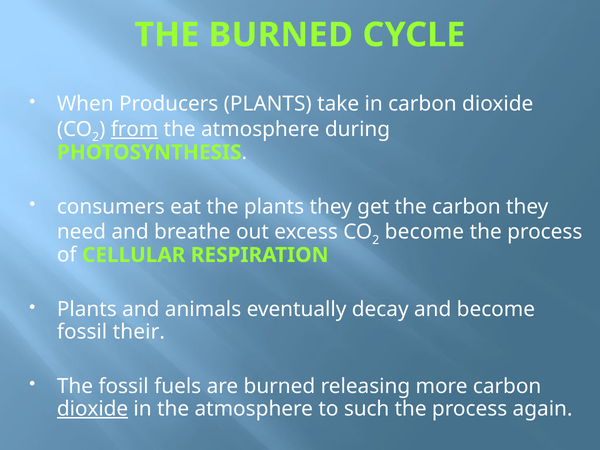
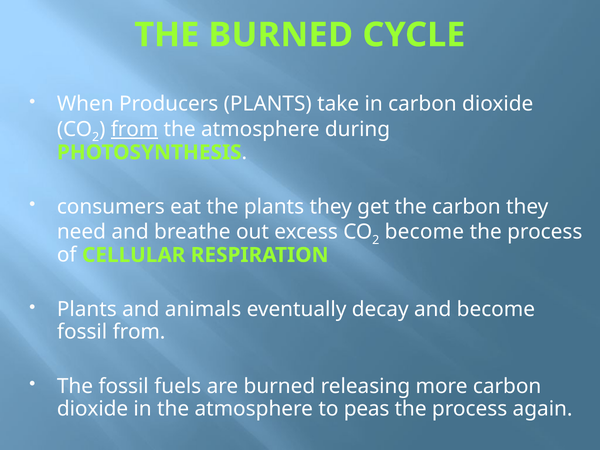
fossil their: their -> from (139, 332)
dioxide underline: present -> none (93, 409)
such: such -> peas (367, 409)
